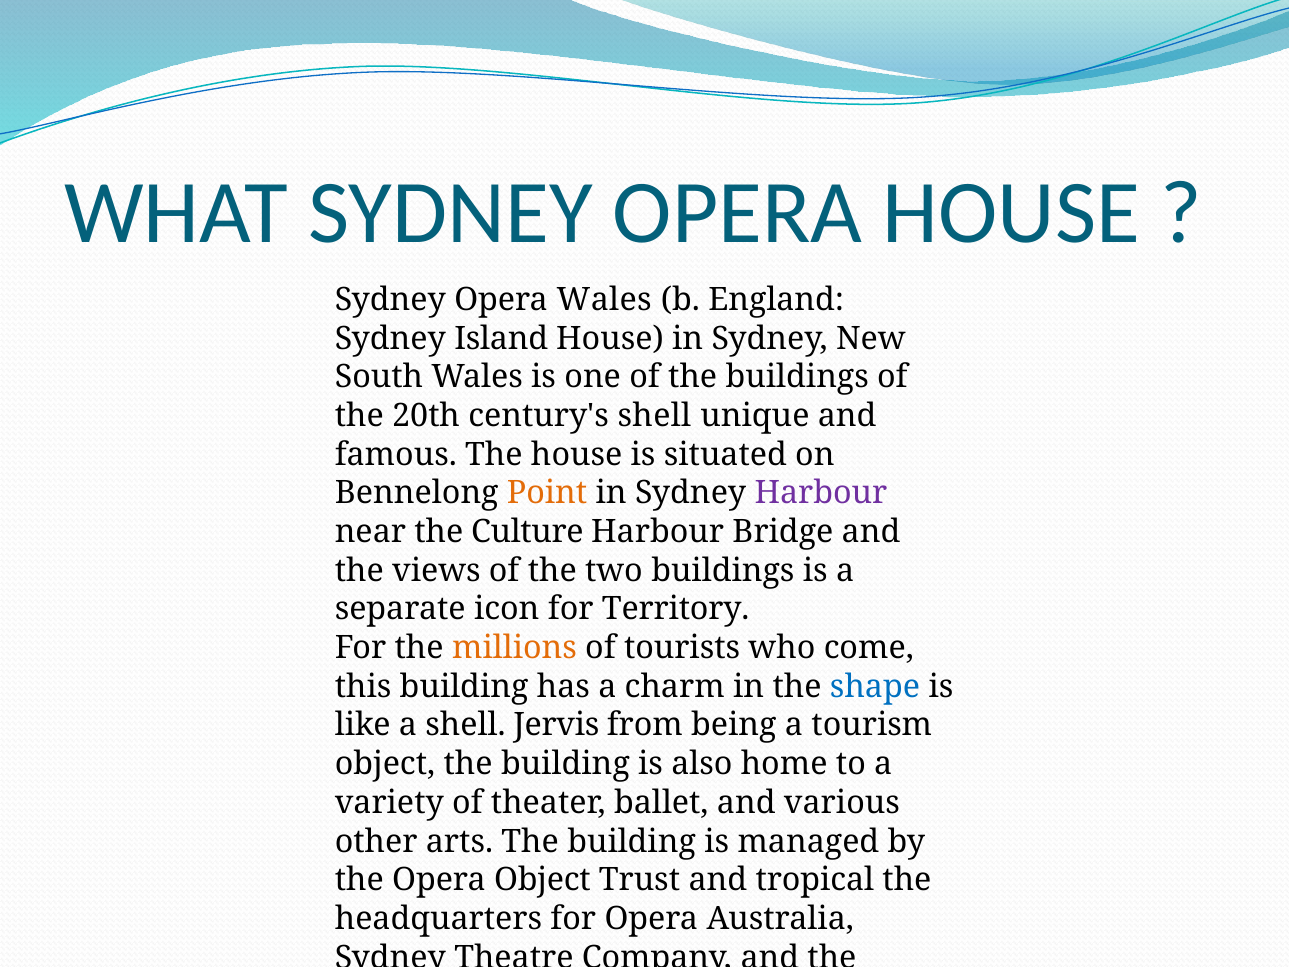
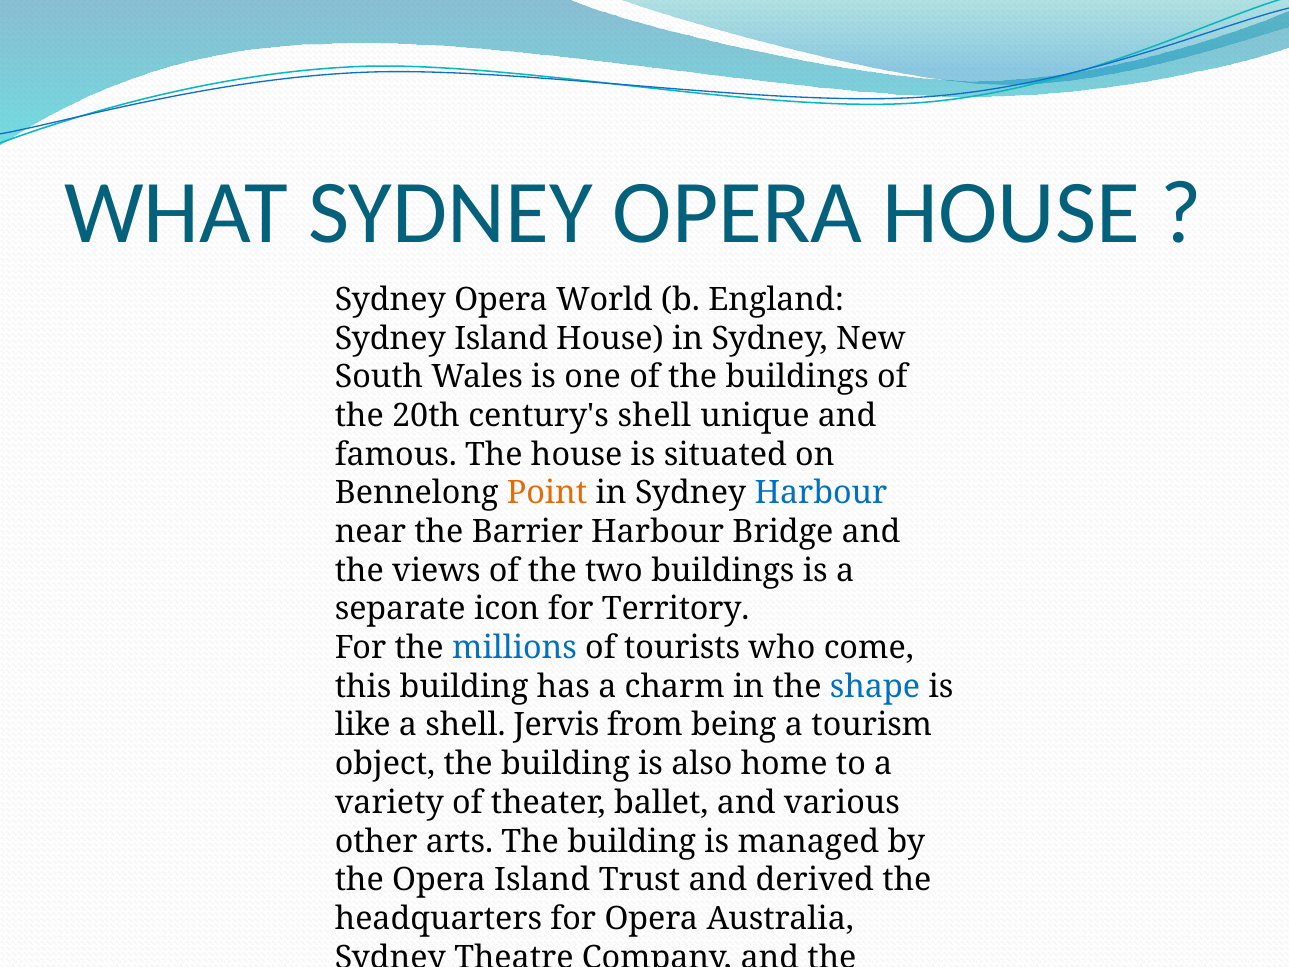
Opera Wales: Wales -> World (604, 300)
Harbour colour: purple -> blue (821, 493)
Culture: Culture -> Barrier (527, 532)
millions colour: orange -> blue (515, 648)
Opera Object: Object -> Island (542, 880)
tropical: tropical -> derived (815, 880)
